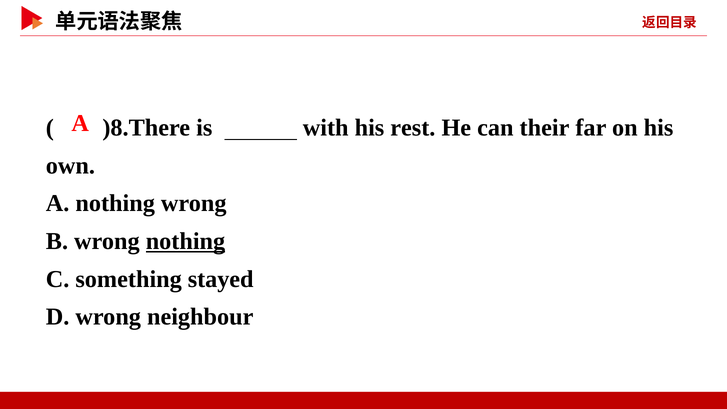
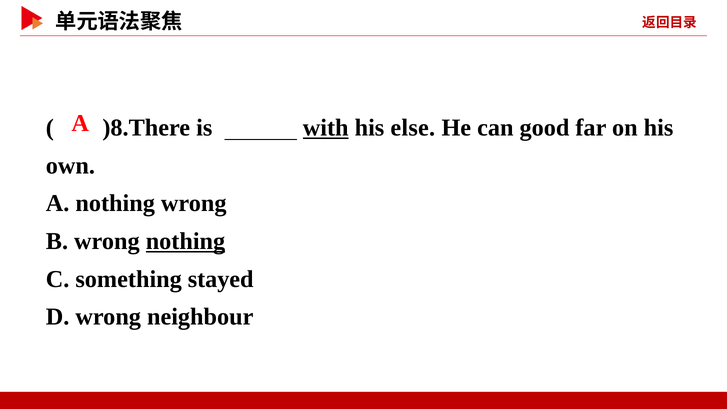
with underline: none -> present (326, 128)
rest: rest -> else (413, 128)
their: their -> good (544, 128)
